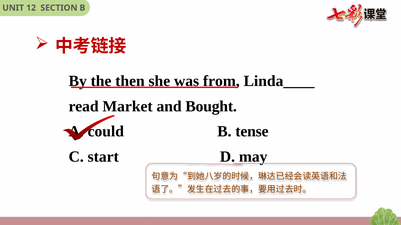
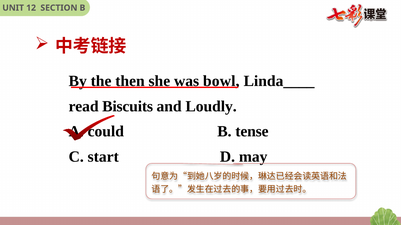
from: from -> bowl (221, 81)
Market: Market -> Biscuits (128, 106)
Bought: Bought -> Loudly (211, 106)
